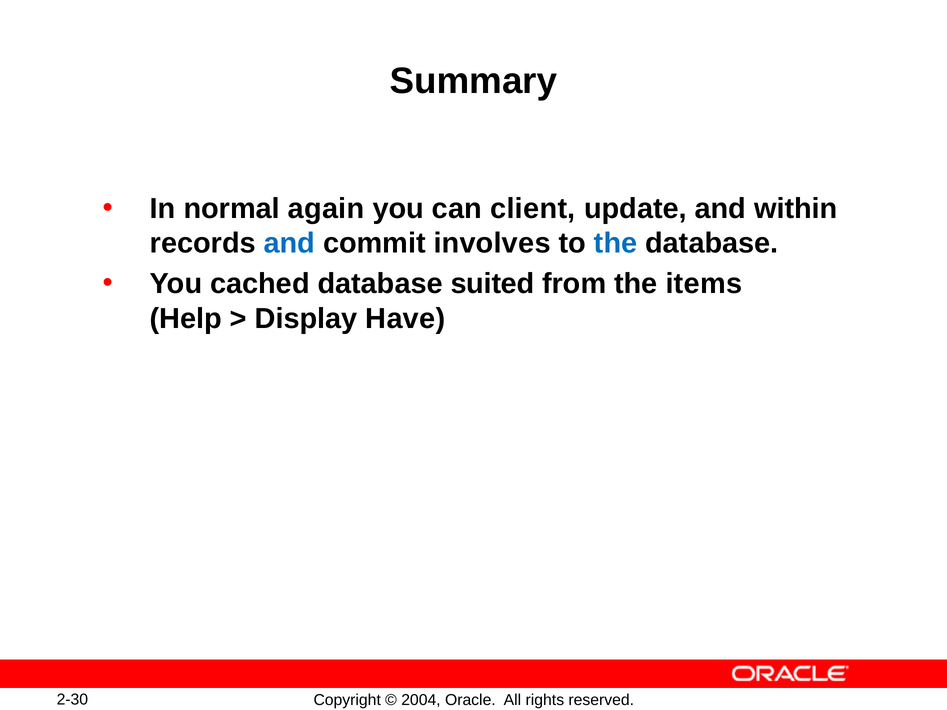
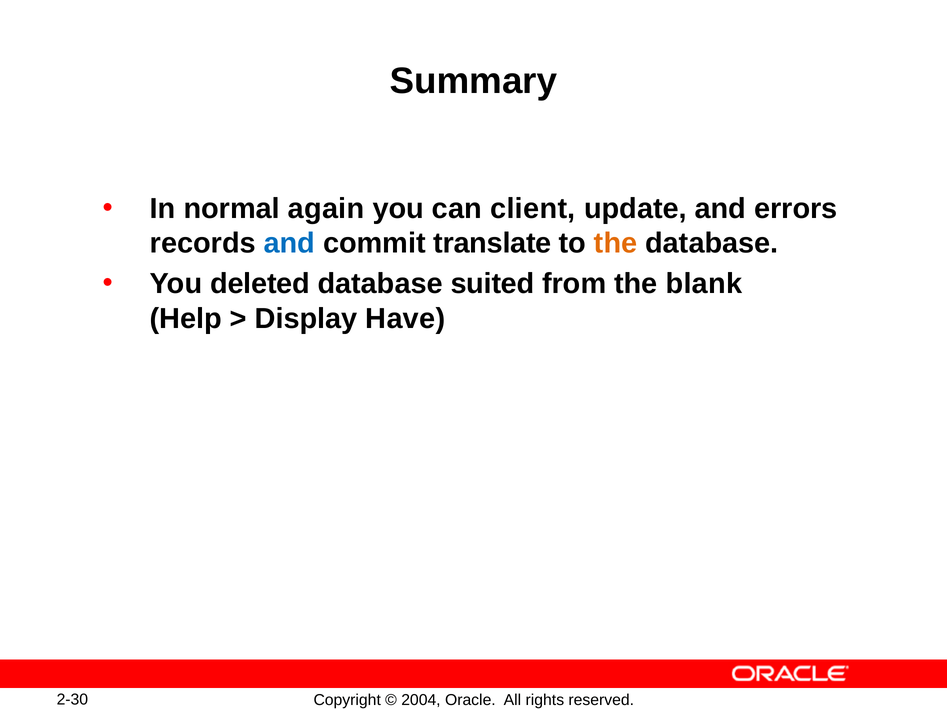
within: within -> errors (796, 209)
involves: involves -> translate (492, 243)
the colour: blue -> orange (616, 243)
cached: cached -> deleted (260, 284)
items: items -> blank (704, 284)
